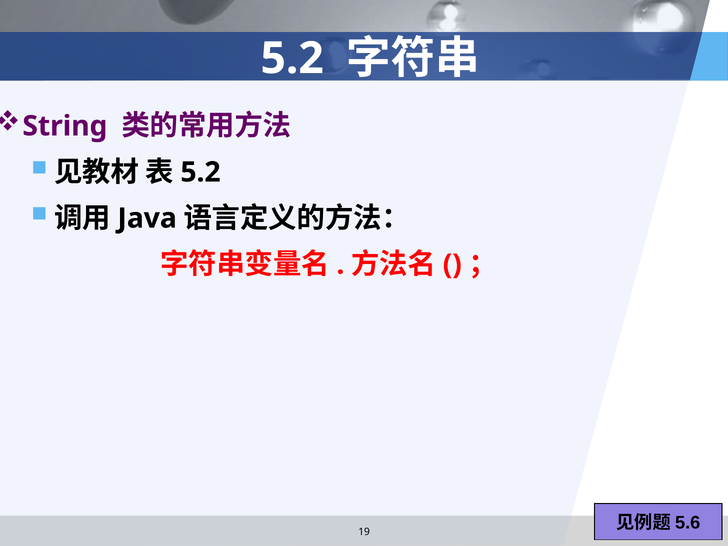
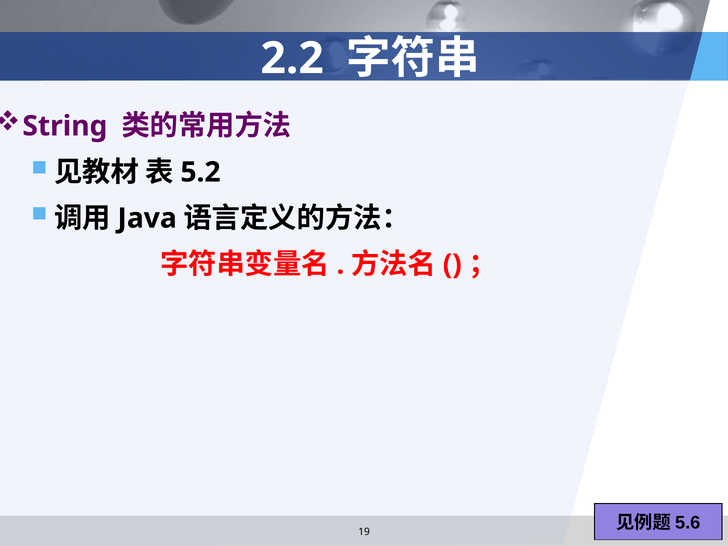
5.2: 5.2 -> 2.2 (292, 58)
